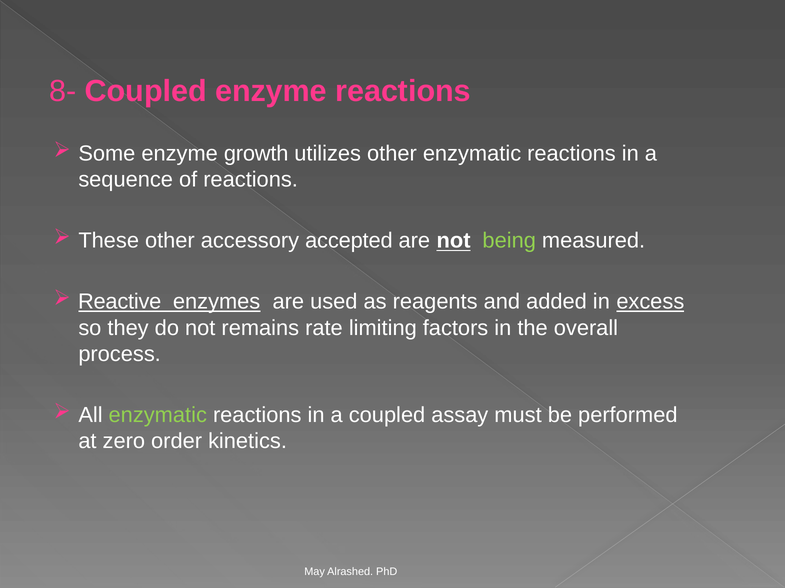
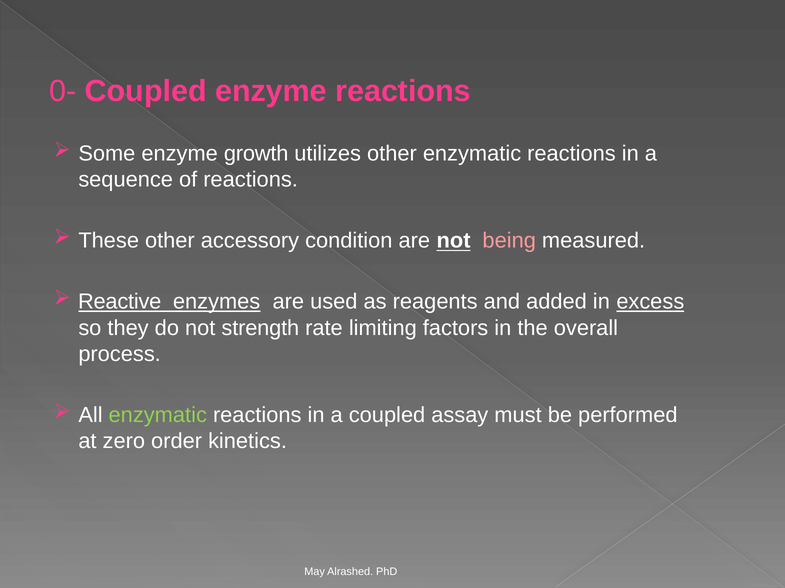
8-: 8- -> 0- (63, 91)
accepted: accepted -> condition (349, 241)
being colour: light green -> pink (509, 241)
remains: remains -> strength (260, 328)
